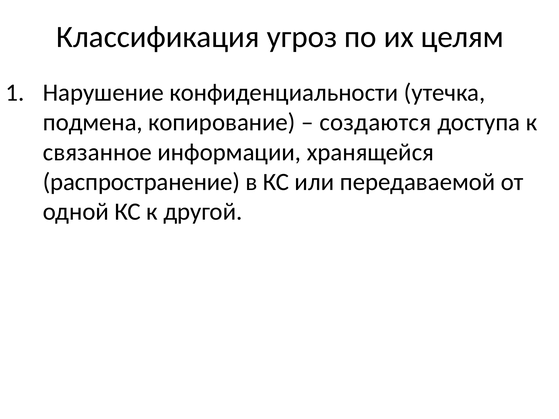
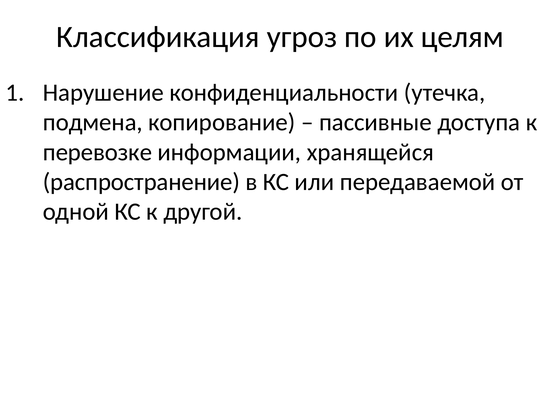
создаются: создаются -> пассивные (375, 122)
связанное: связанное -> перевозке (97, 152)
